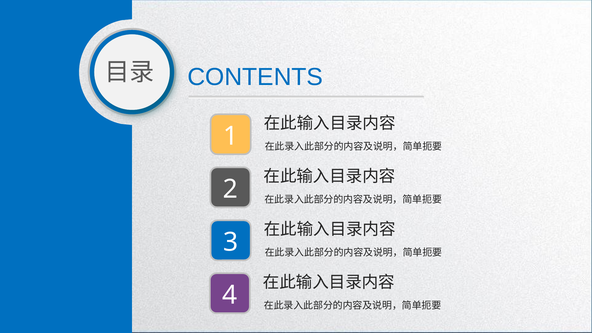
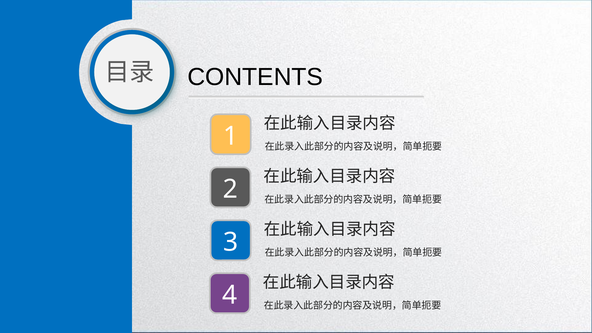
CONTENTS colour: blue -> black (255, 77)
